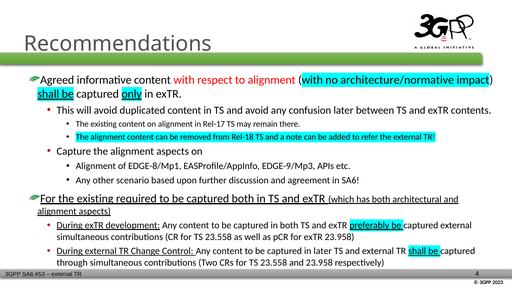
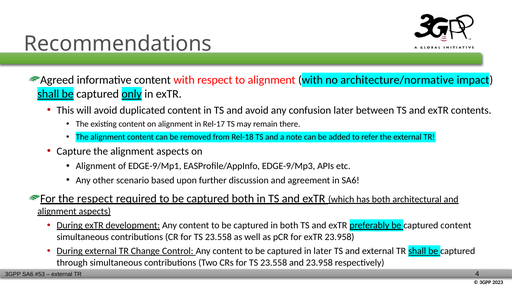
EDGE-8/Mp1: EDGE-8/Mp1 -> EDGE-9/Mp1 (155, 166)
For the existing: existing -> respect (95, 199)
captured external: external -> content (456, 225)
